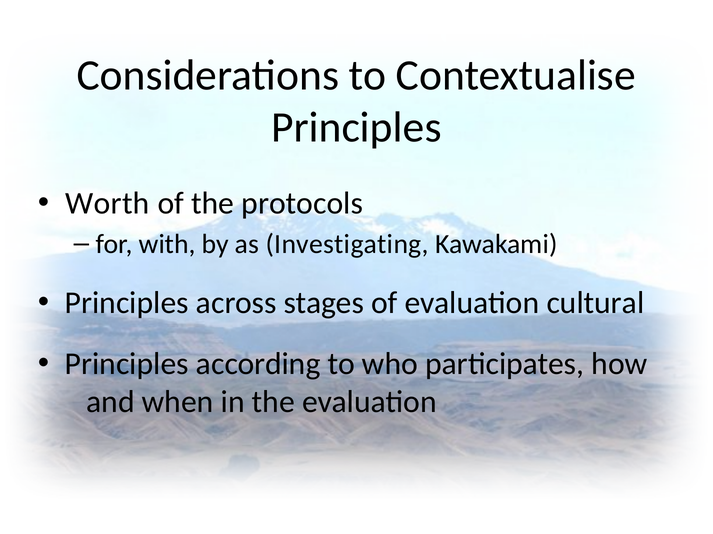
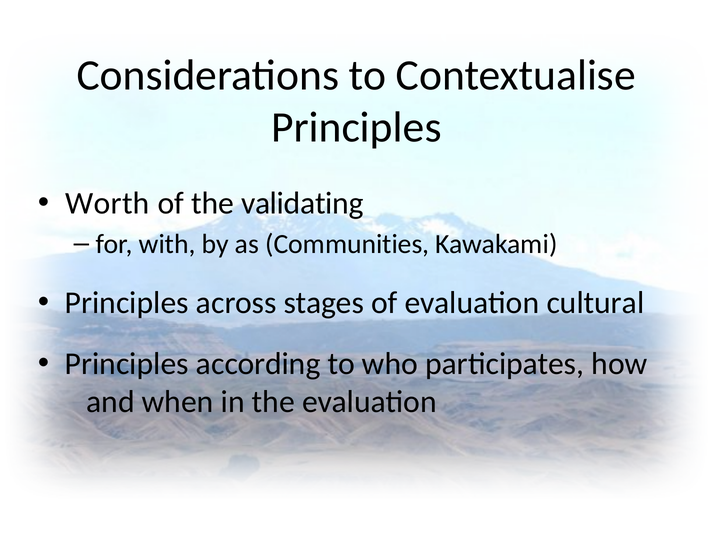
protocols: protocols -> validating (302, 204)
Investigating: Investigating -> Communities (347, 244)
